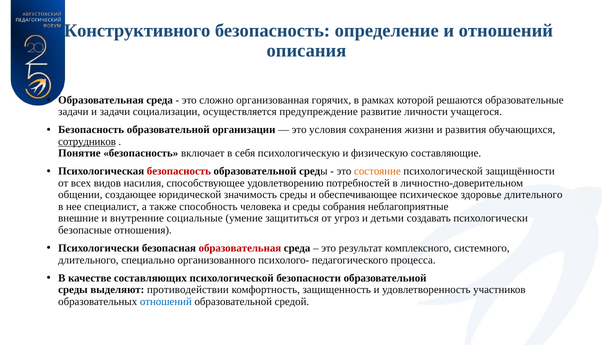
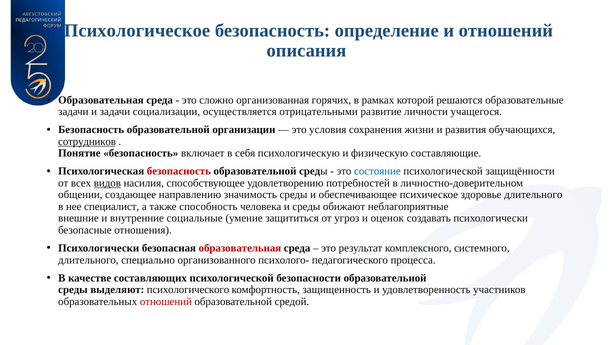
Конструктивного: Конструктивного -> Психологическое (137, 31)
предупреждение: предупреждение -> отрицательными (319, 112)
состояние colour: orange -> blue (377, 171)
видов underline: none -> present (107, 183)
юридической: юридической -> направлению (190, 195)
собрания: собрания -> обижают (344, 206)
детьми: детьми -> оценок (387, 218)
противодействии: противодействии -> психологического (188, 290)
отношений colour: blue -> red (166, 301)
